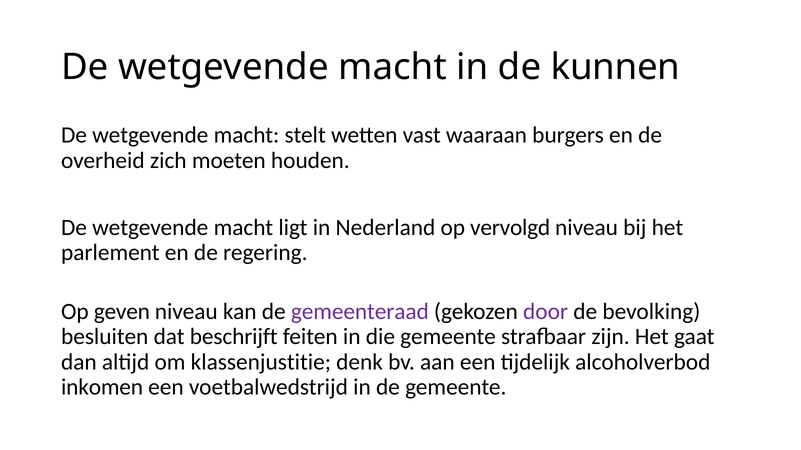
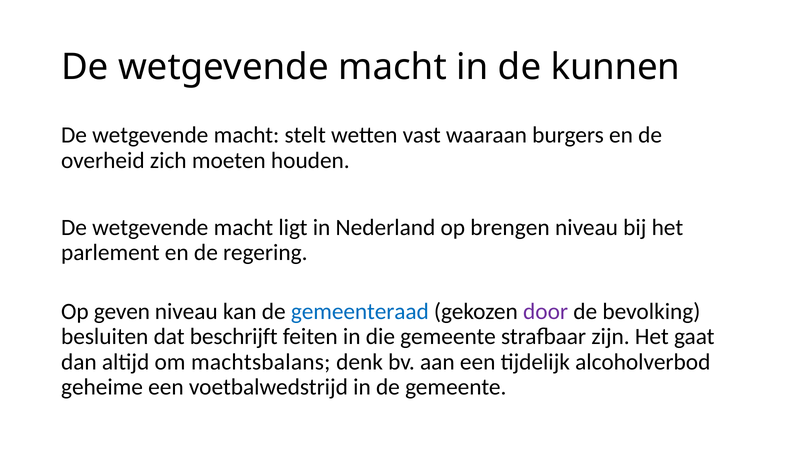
vervolgd: vervolgd -> brengen (510, 228)
gemeenteraad colour: purple -> blue (360, 312)
klassenjustitie: klassenjustitie -> machtsbalans (261, 362)
inkomen: inkomen -> geheime (102, 388)
